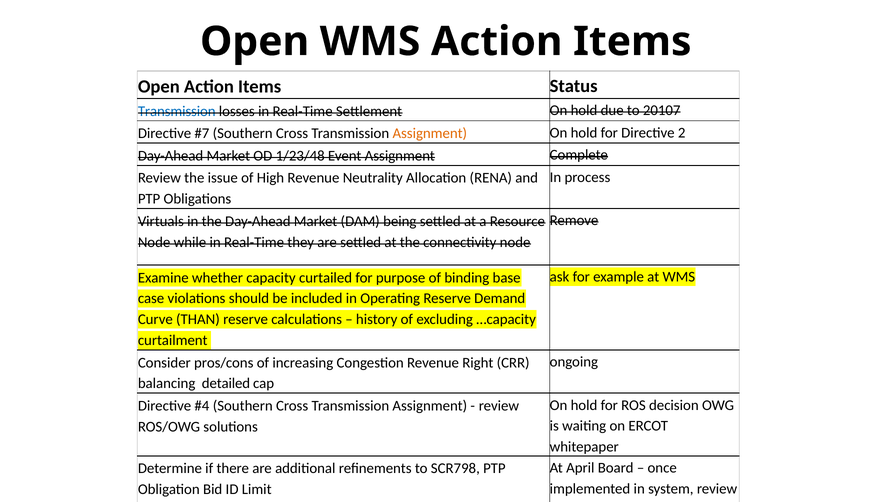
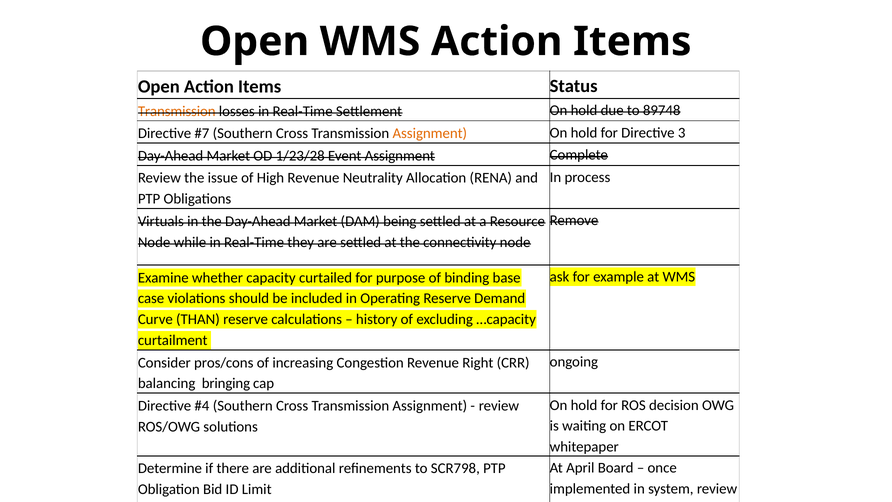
Transmission colour: blue -> orange (177, 111)
20107: 20107 -> 89748 (662, 110)
2: 2 -> 3 (682, 133)
1/23/48: 1/23/48 -> 1/23/28 (300, 156)
detailed: detailed -> bringing (226, 383)
